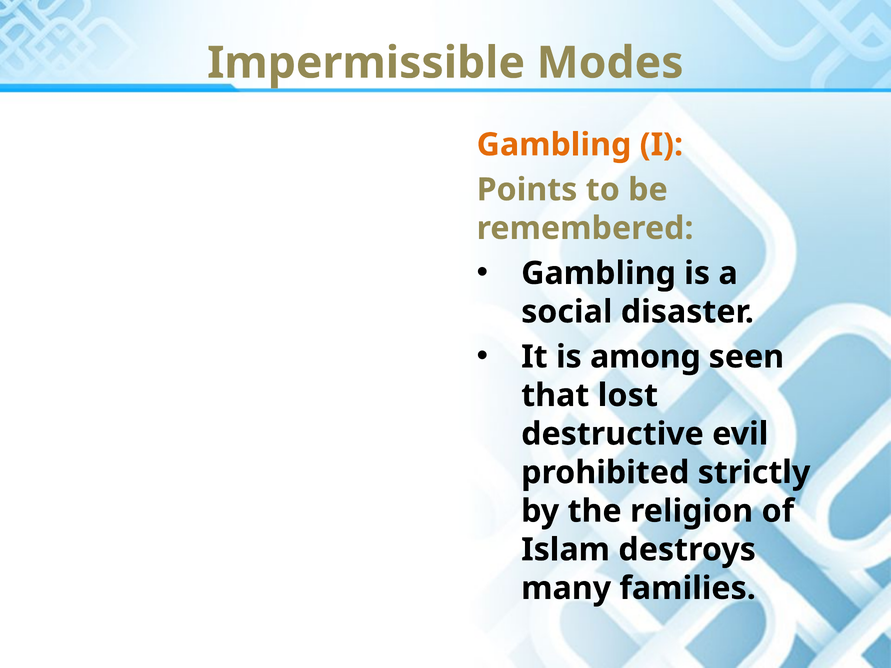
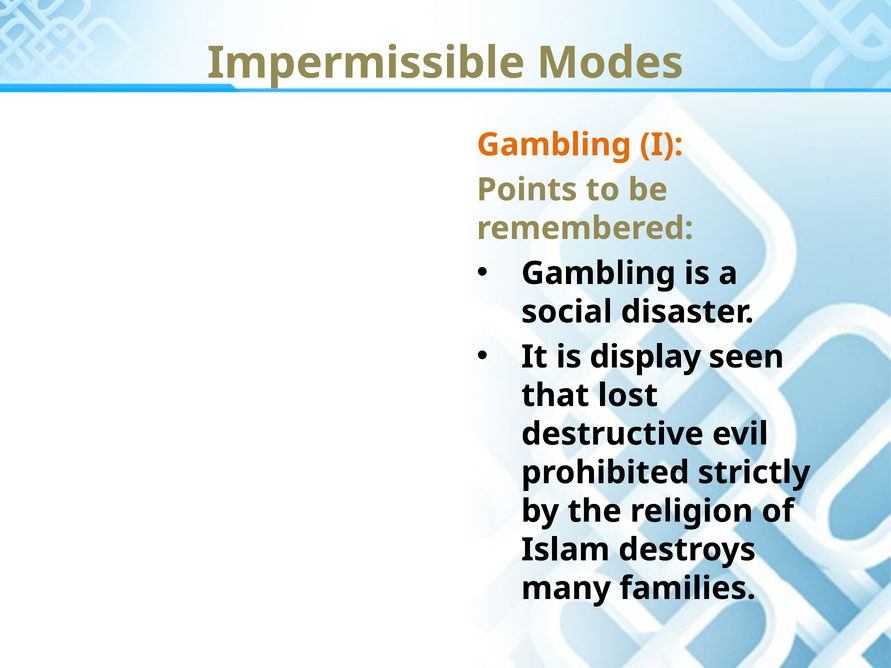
among: among -> display (645, 357)
